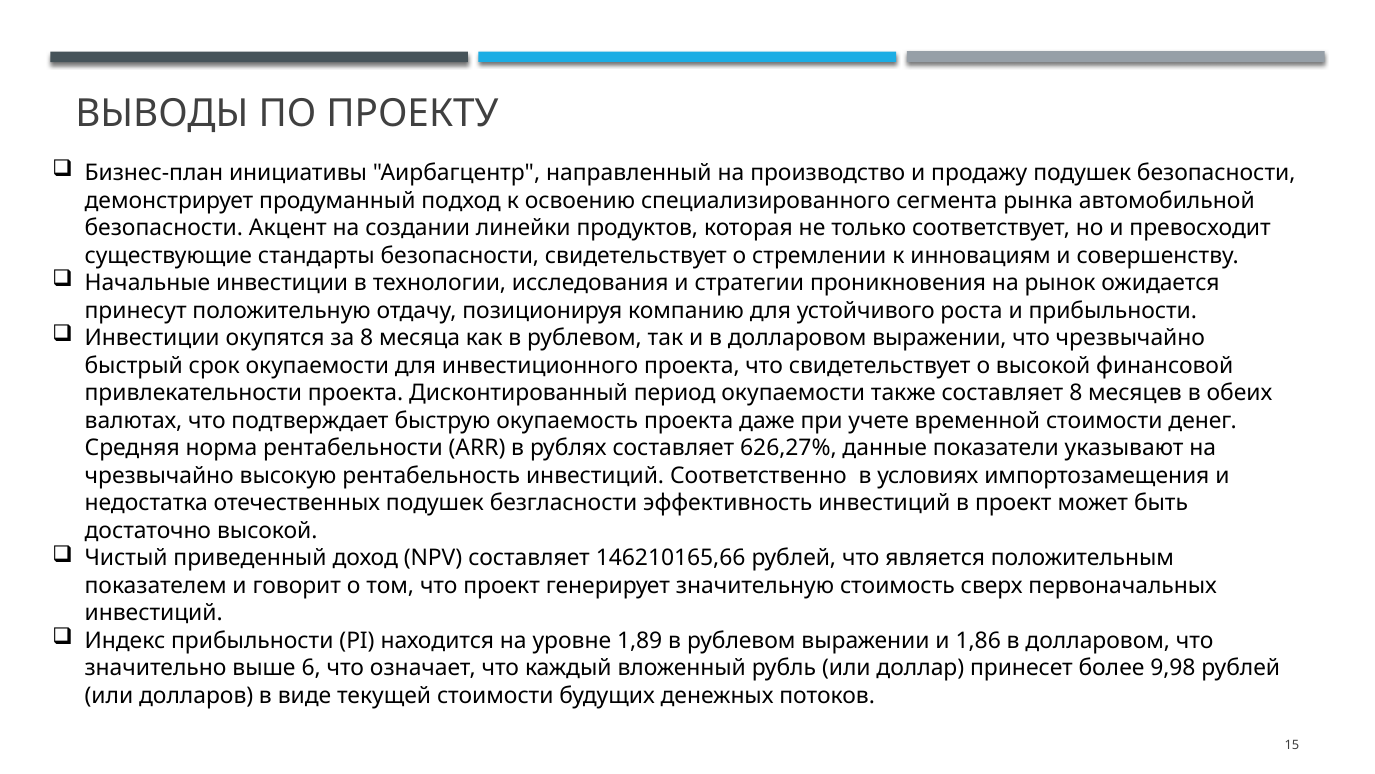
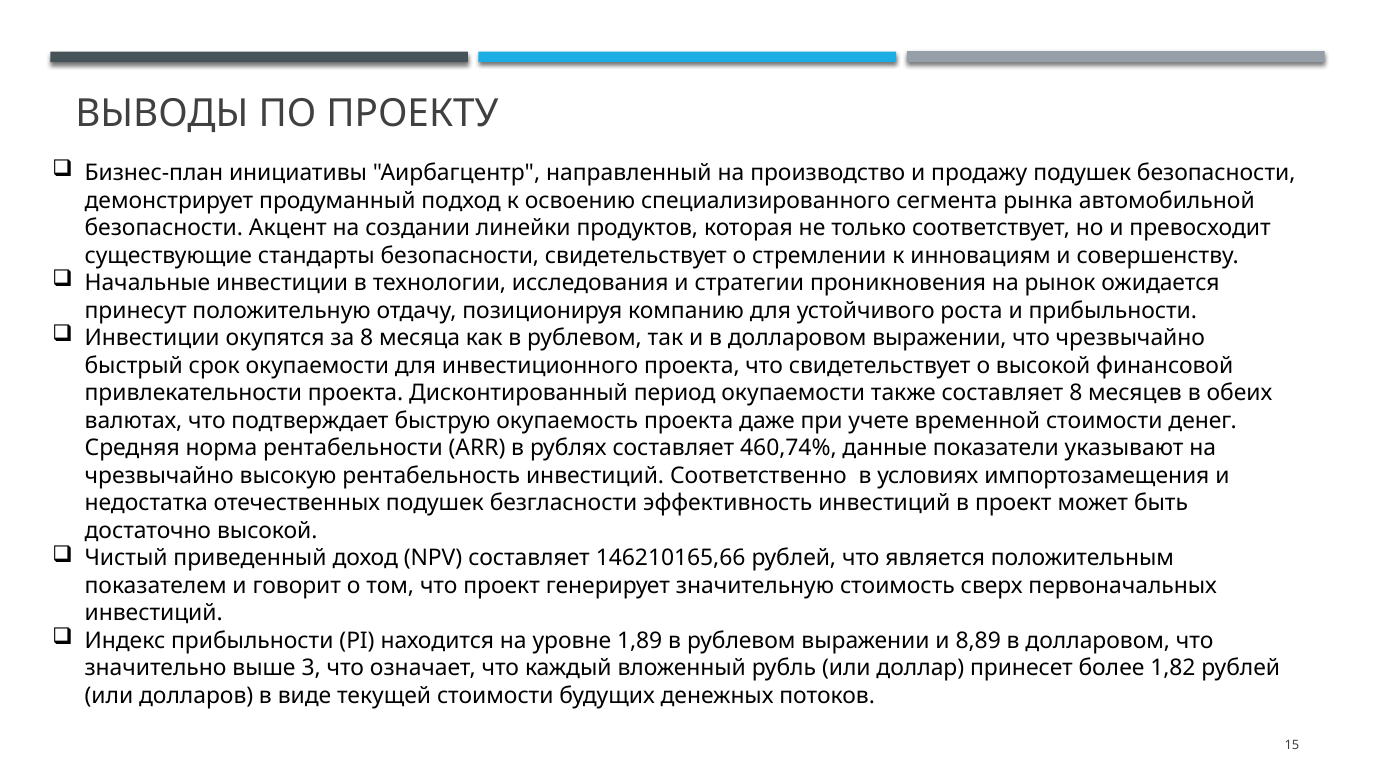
626,27%: 626,27% -> 460,74% (788, 448)
1,86: 1,86 -> 8,89 (978, 640)
6: 6 -> 3 (311, 668)
9,98: 9,98 -> 1,82 (1173, 668)
